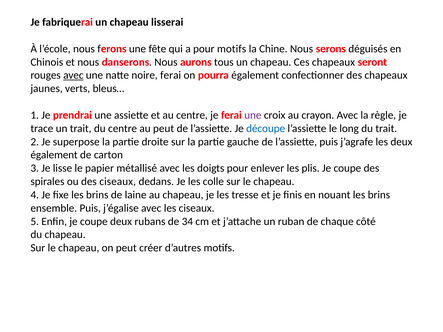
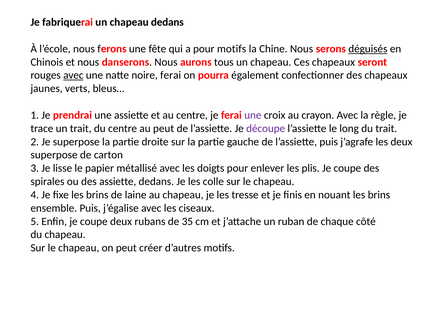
chapeau lisserai: lisserai -> dedans (167, 22)
déguisés underline: none -> present (368, 49)
découpe colour: blue -> purple (266, 129)
également: également -> superpose (54, 155)
des ciseaux: ciseaux -> assiette (118, 182)
34: 34 -> 35 (187, 222)
